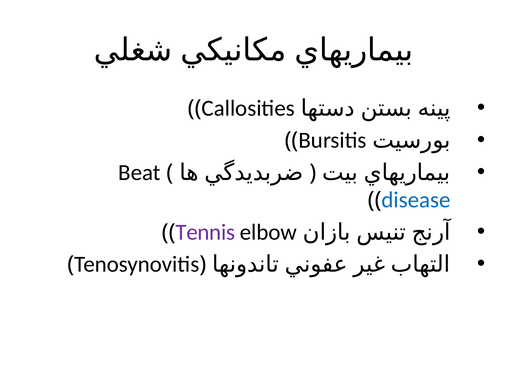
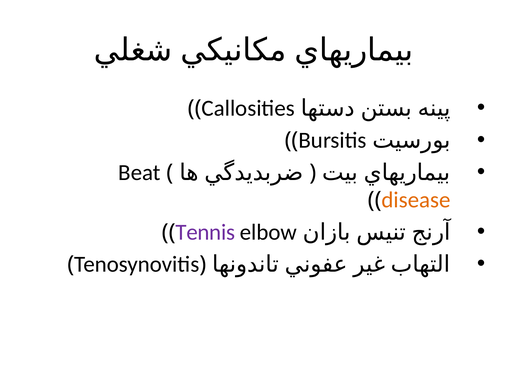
disease colour: blue -> orange (416, 200)
